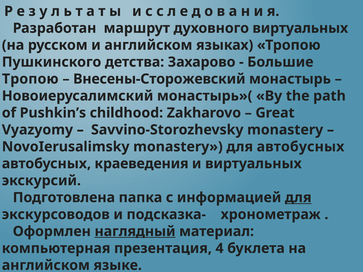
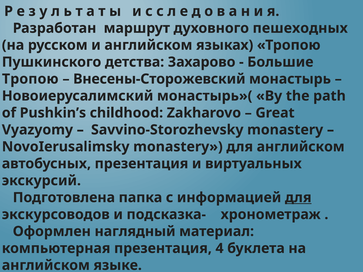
духовного виртуальных: виртуальных -> пешеходных (300, 28)
для автобусных: автобусных -> английском (301, 147)
автобусных краеведения: краеведения -> презентация (141, 164)
наглядный underline: present -> none (135, 232)
